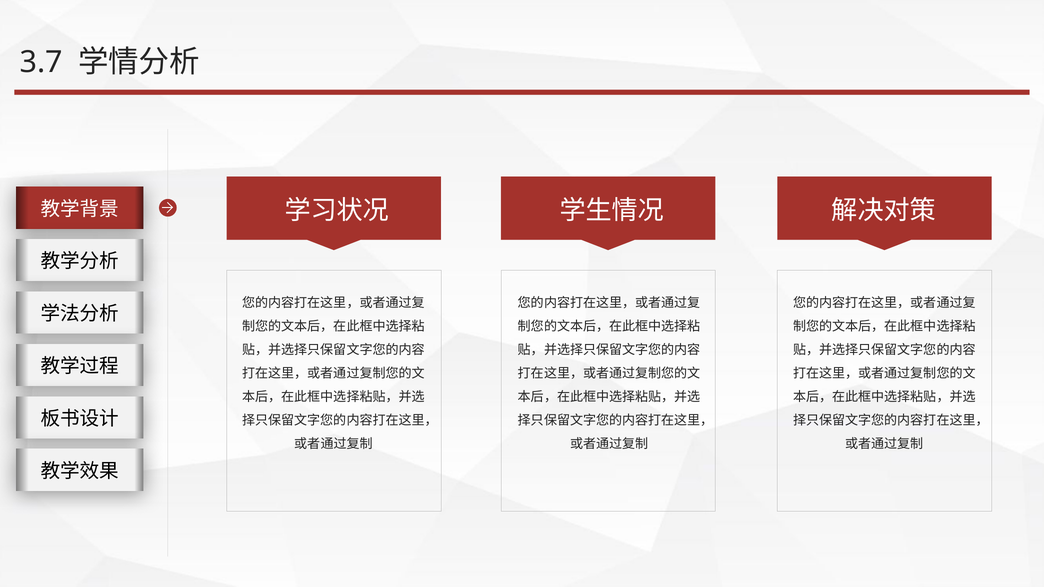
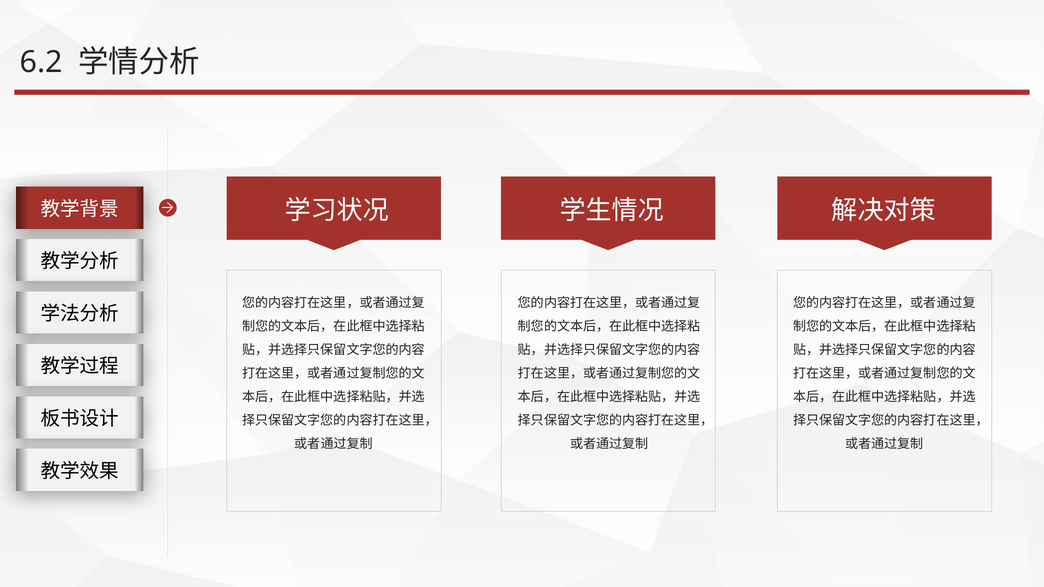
3.7: 3.7 -> 6.2 (41, 62)
